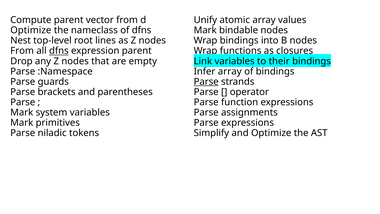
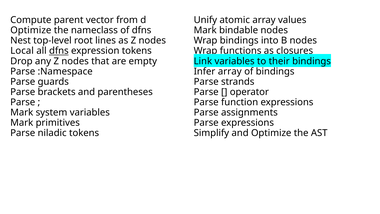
From: From -> Local (22, 51)
expression parent: parent -> tokens (137, 51)
Parse underline: present -> none (206, 82)
